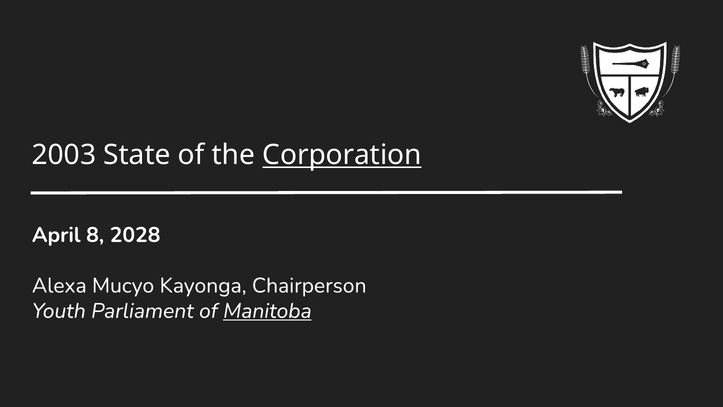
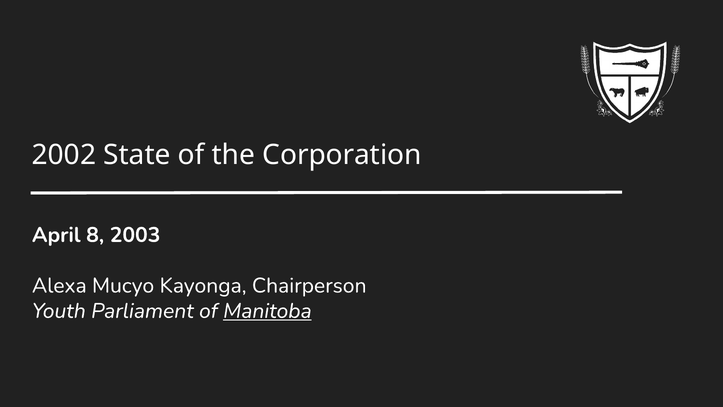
2003: 2003 -> 2002 (64, 155)
Corporation underline: present -> none (342, 155)
2028: 2028 -> 2003 (135, 235)
